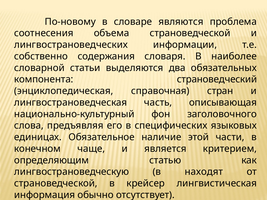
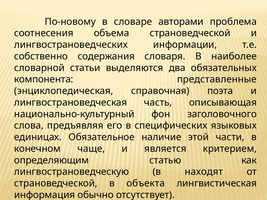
являются: являются -> авторами (181, 22)
страноведческий: страноведческий -> представленные (217, 79)
стран: стран -> поэта (220, 91)
крейсер: крейсер -> объекта (146, 184)
